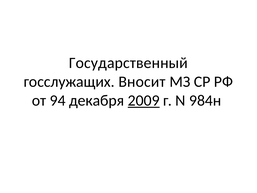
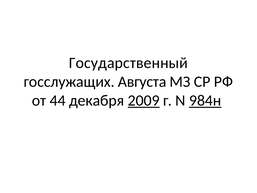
Вносит: Вносит -> Августа (142, 82)
94: 94 -> 44 (58, 100)
984н underline: none -> present (205, 100)
